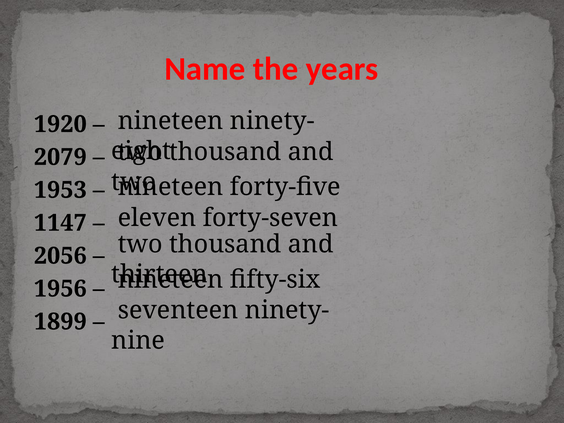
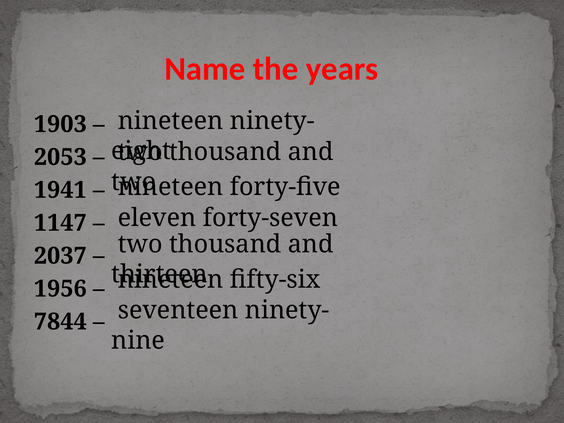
1920: 1920 -> 1903 (60, 124)
2079: 2079 -> 2053 (60, 157)
1953: 1953 -> 1941 (60, 190)
2056: 2056 -> 2037 (60, 256)
1899: 1899 -> 7844 (60, 322)
